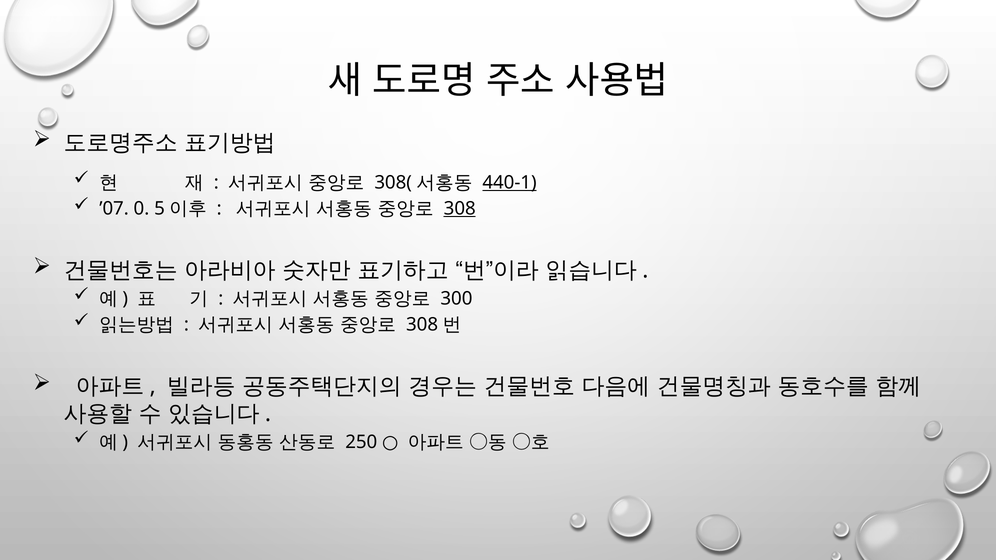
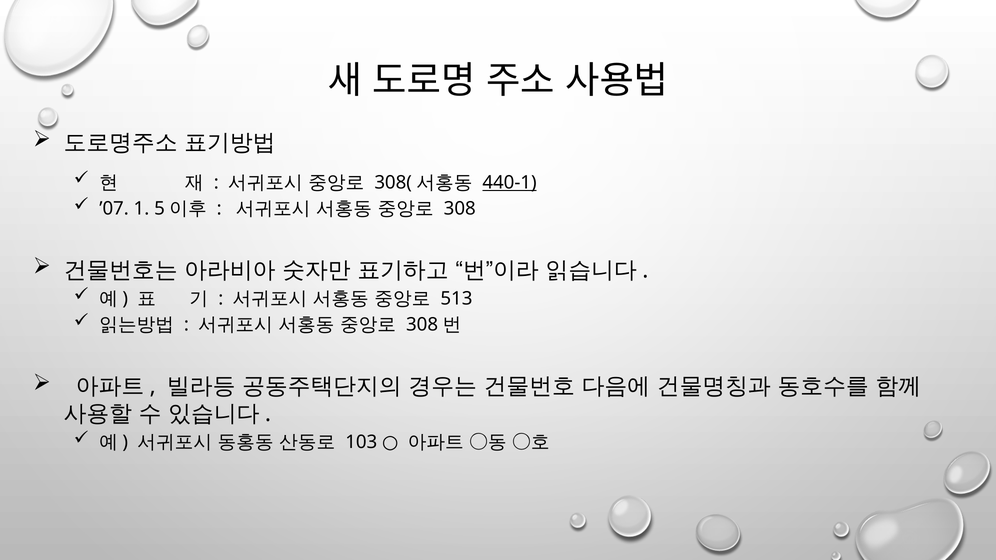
0: 0 -> 1 (141, 209)
308 underline: present -> none (460, 209)
300: 300 -> 513 (456, 299)
250: 250 -> 103 (361, 442)
